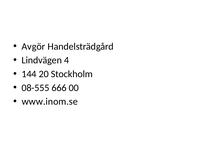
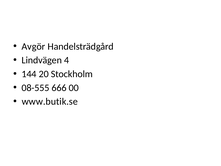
www.inom.se: www.inom.se -> www.butik.se (50, 101)
